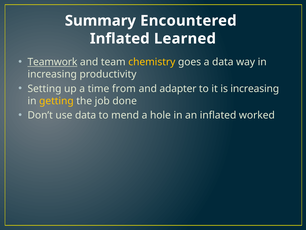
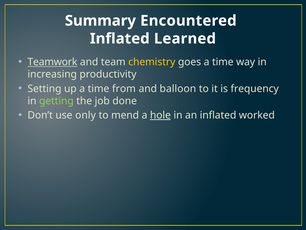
goes a data: data -> time (223, 62)
adapter: adapter -> balloon (178, 88)
is increasing: increasing -> frequency (255, 88)
getting colour: yellow -> light green (56, 101)
use data: data -> only (85, 115)
hole underline: none -> present (160, 115)
